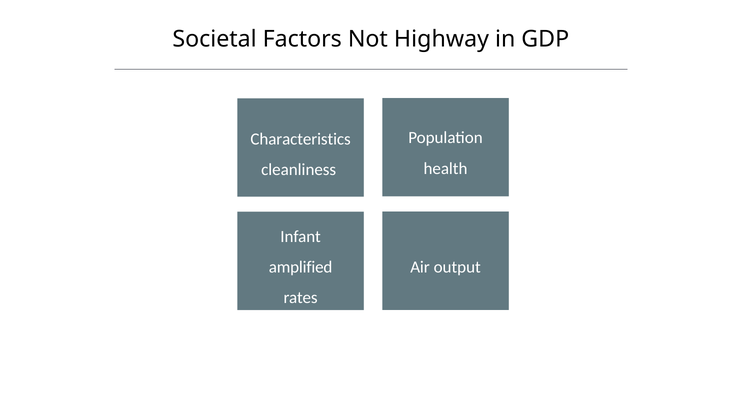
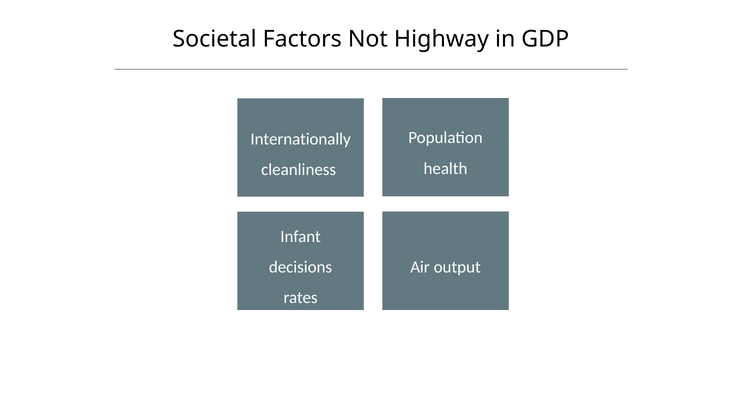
Characteristics: Characteristics -> Internationally (301, 139)
amplified: amplified -> decisions (301, 268)
